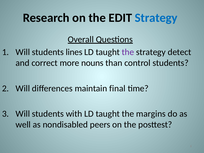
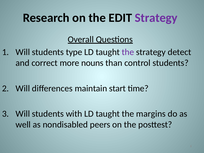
Strategy colour: blue -> purple (156, 18)
lines: lines -> type (74, 52)
final: final -> start (117, 88)
